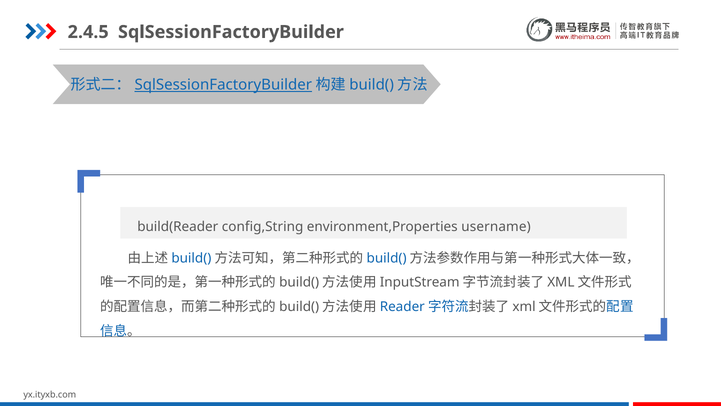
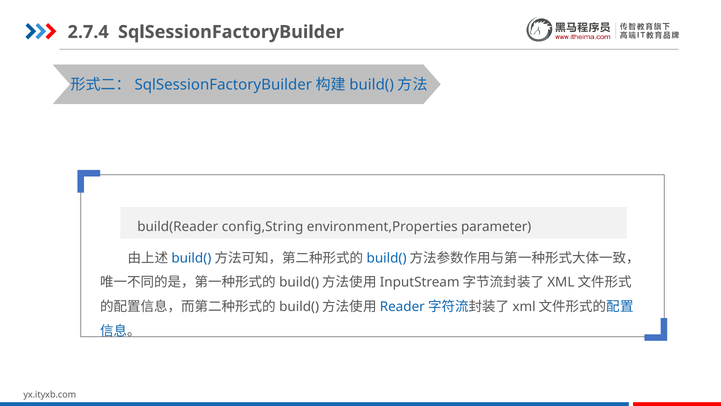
2.4.5: 2.4.5 -> 2.7.4 (88, 32)
SqlSessionFactoryBuilder underline: present -> none (223, 85)
username: username -> parameter (496, 227)
